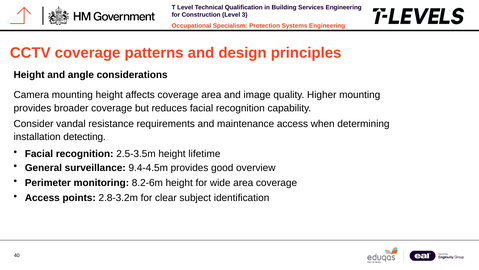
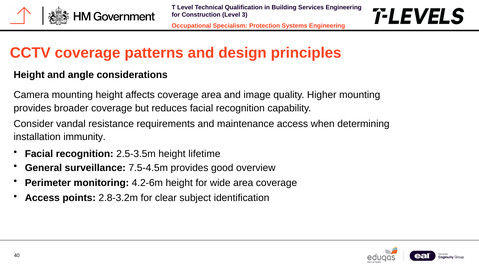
detecting: detecting -> immunity (85, 137)
9.4-4.5m: 9.4-4.5m -> 7.5-4.5m (148, 168)
8.2-6m: 8.2-6m -> 4.2-6m (147, 183)
